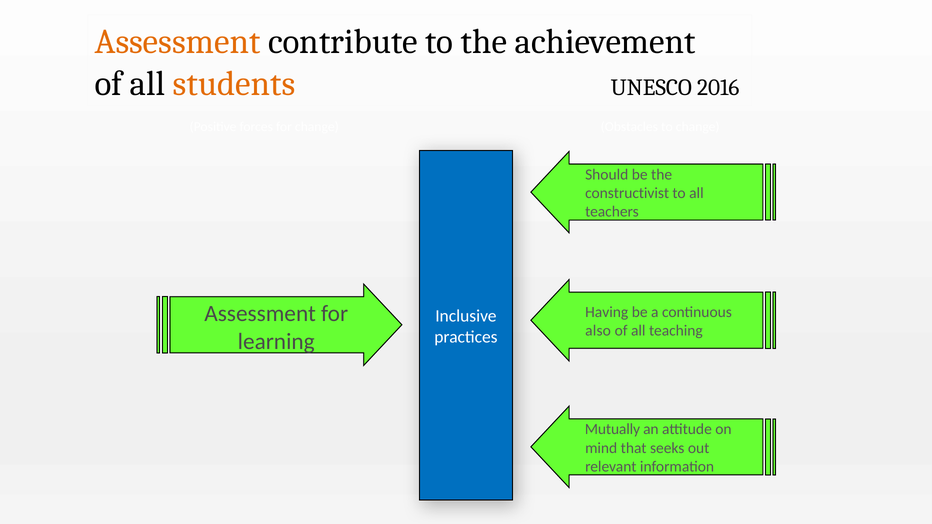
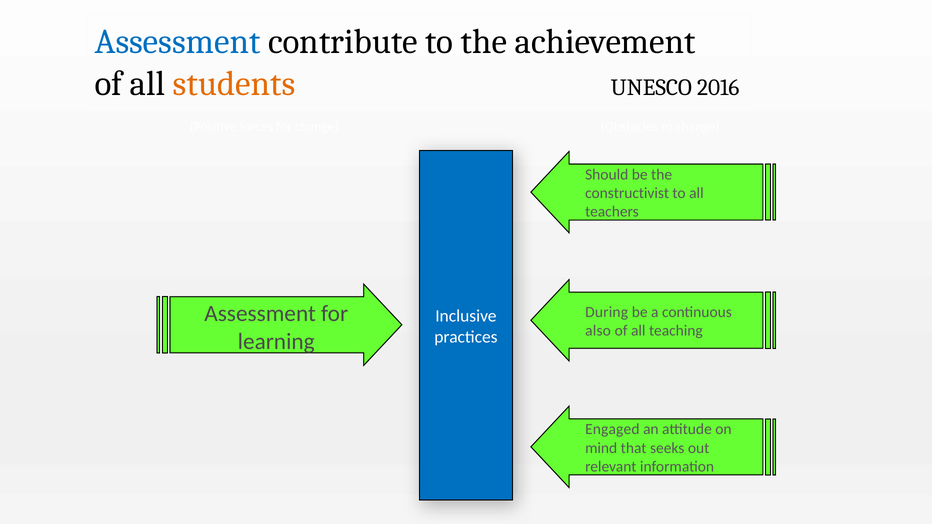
Assessment colour: orange -> blue (178, 42)
Having: Having -> During (607, 312)
Mutually: Mutually -> Engaged (612, 430)
